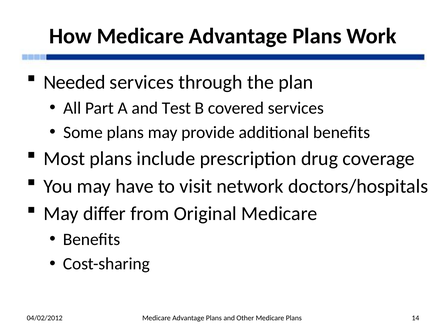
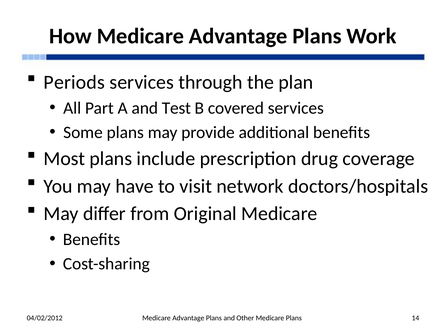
Needed: Needed -> Periods (74, 82)
